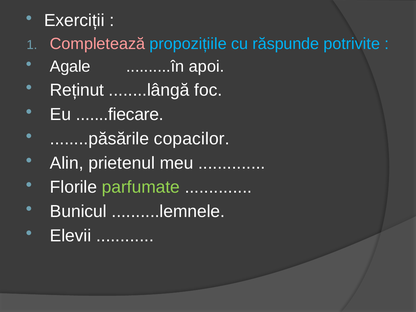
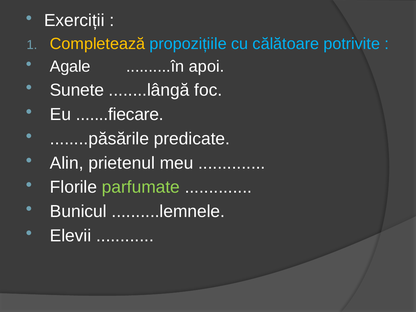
Completează colour: pink -> yellow (98, 44)
răspunde: răspunde -> călătoare (286, 44)
Reținut: Reținut -> Sunete (77, 90)
copacilor: copacilor -> predicate (192, 139)
